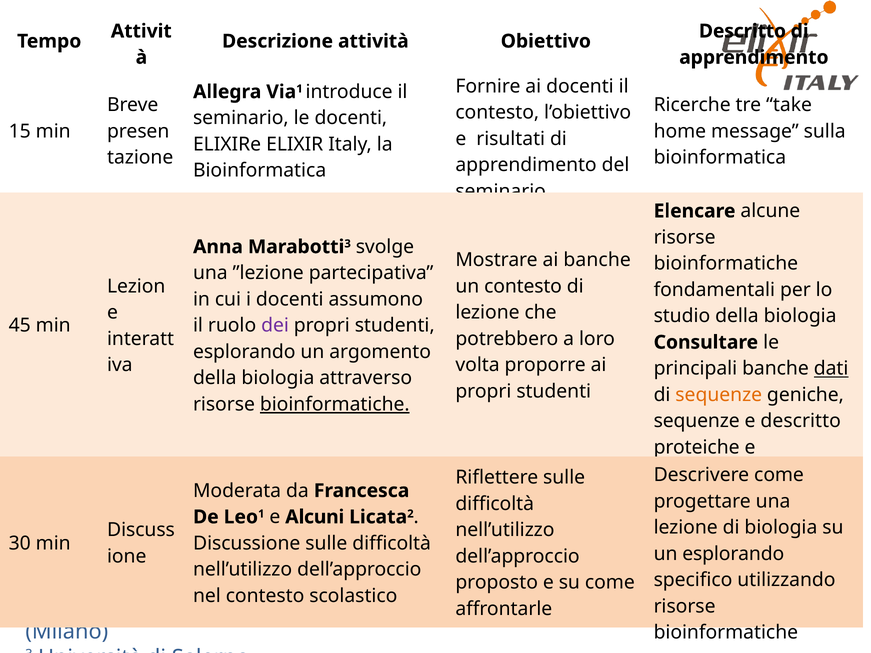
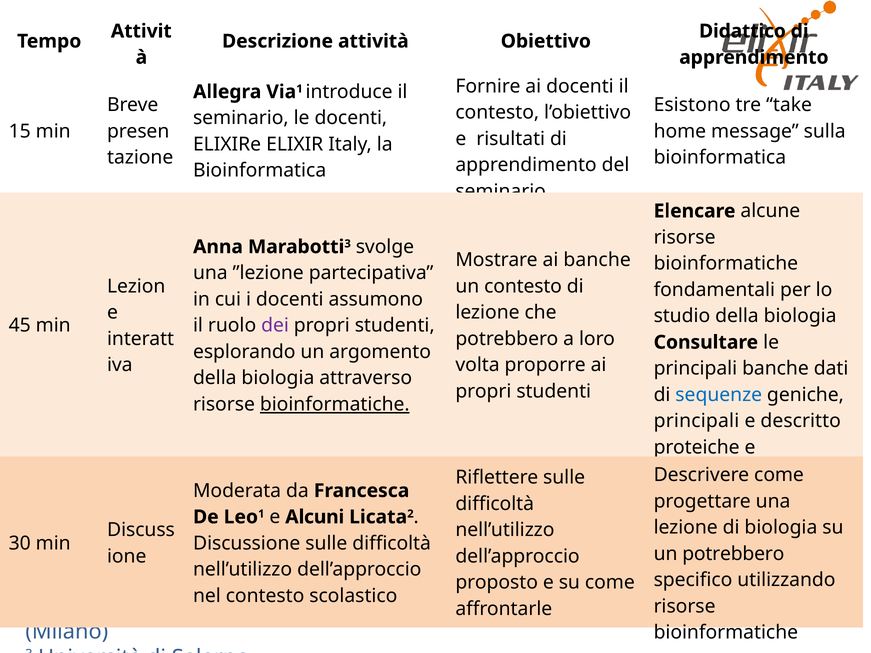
Descritto: Descritto -> Didattico (742, 31)
Ricerche: Ricerche -> Esistono (692, 105)
dati underline: present -> none (831, 369)
sequenze colour: orange -> blue (719, 395)
sequenze: sequenze -> principali (696, 421)
un esplorando: esplorando -> potrebbero (733, 554)
